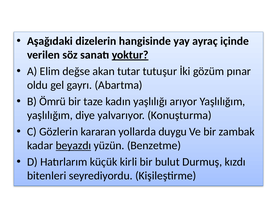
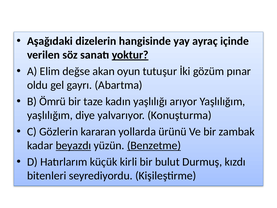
tutar: tutar -> oyun (129, 71)
duygu: duygu -> ürünü (173, 131)
Benzetme underline: none -> present (154, 145)
